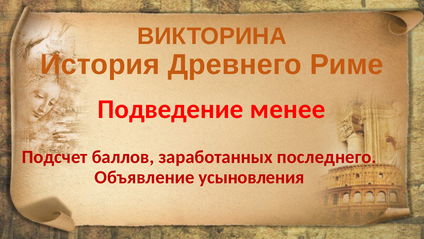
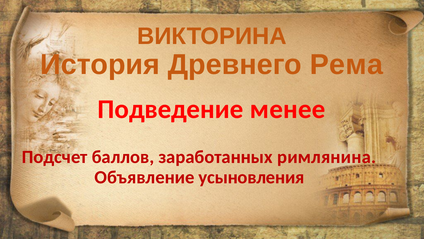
Риме: Риме -> Рема (346, 65)
последнего: последнего -> римлянина (327, 157)
